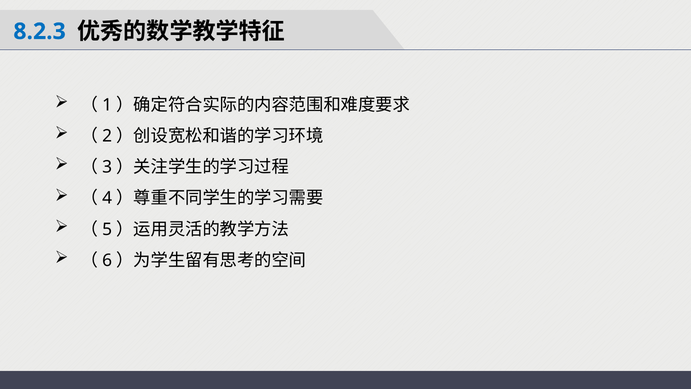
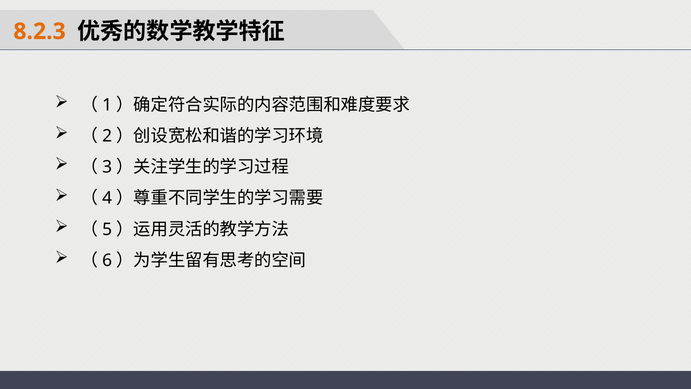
8.2.3 colour: blue -> orange (40, 31)
